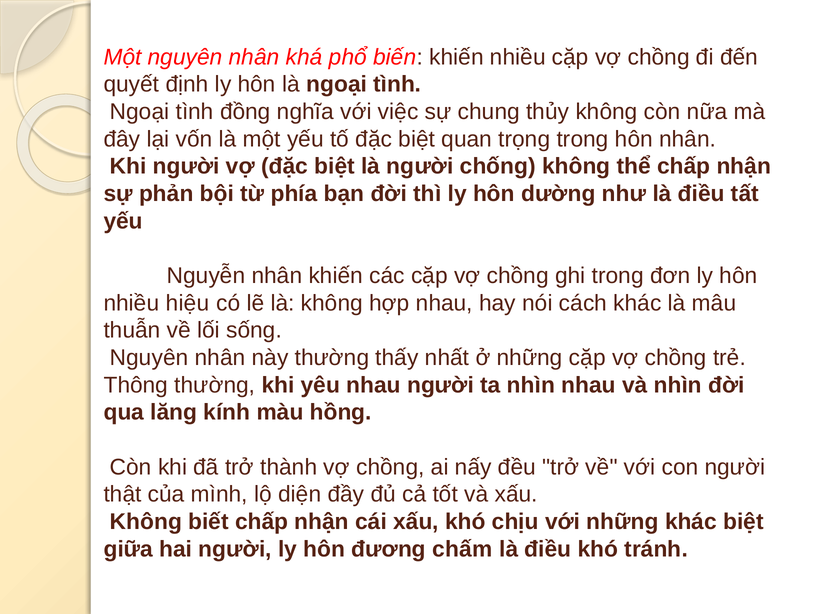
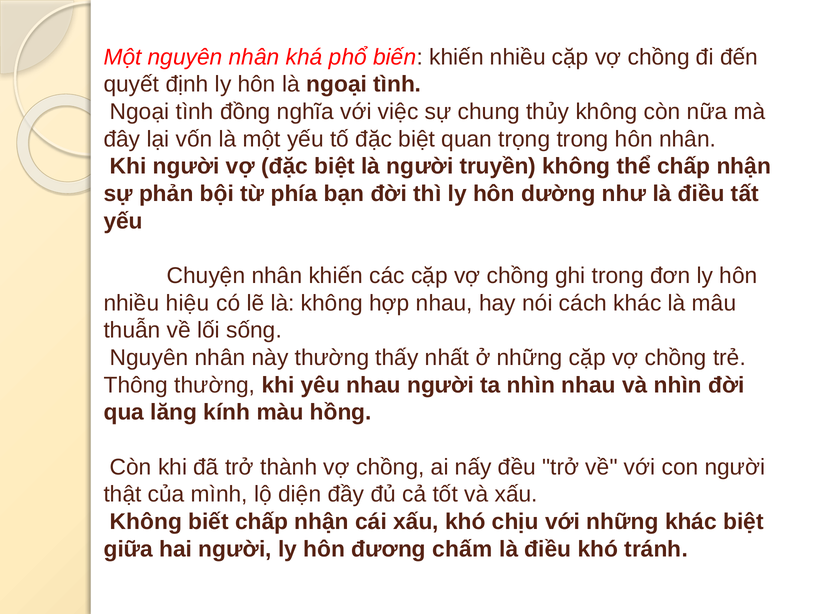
chống: chống -> truyền (498, 167)
Nguyễn: Nguyễn -> Chuyện (206, 276)
